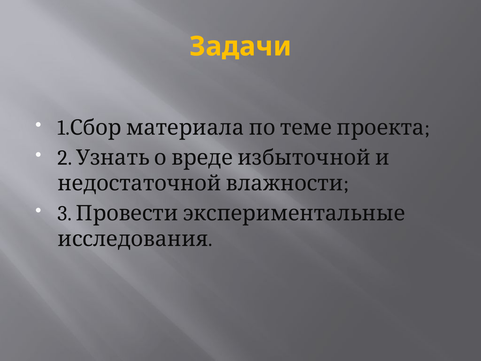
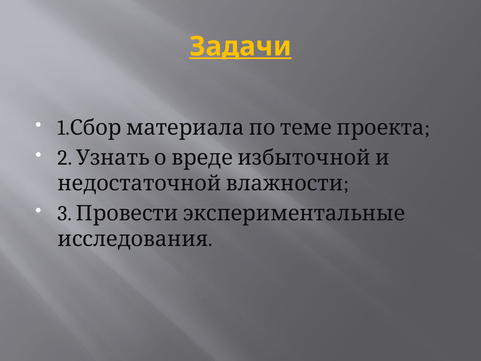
Задачи underline: none -> present (240, 46)
